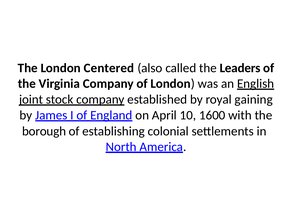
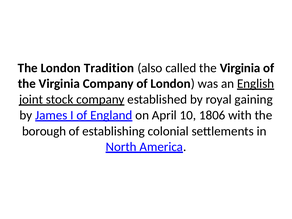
Centered: Centered -> Tradition (109, 68)
called the Leaders: Leaders -> Virginia (240, 68)
1600: 1600 -> 1806 (212, 115)
